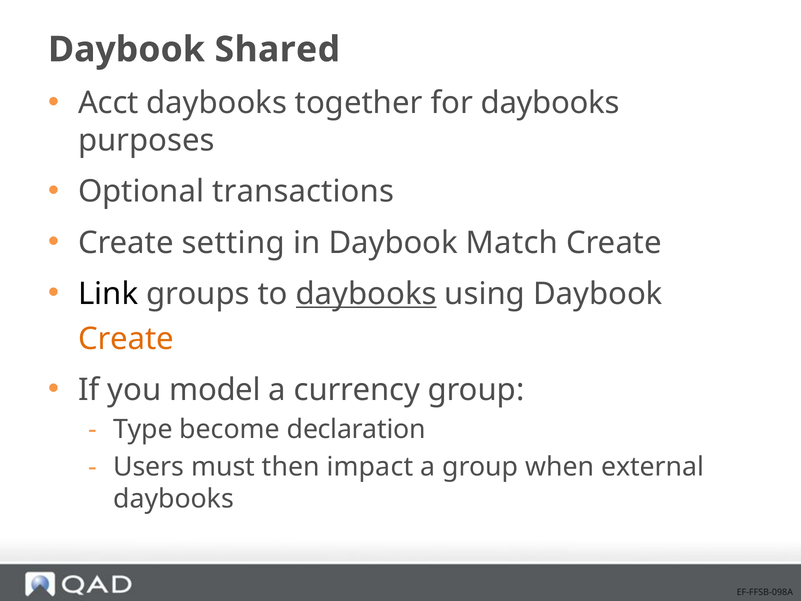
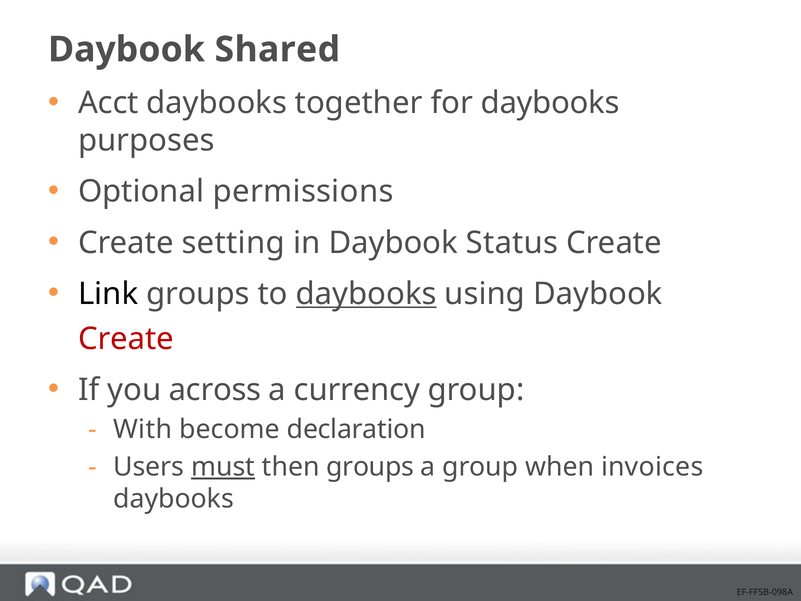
transactions: transactions -> permissions (303, 192)
Match: Match -> Status (512, 243)
Create colour: orange -> red (126, 339)
model: model -> across (215, 390)
Type: Type -> With (143, 429)
must underline: none -> present (223, 467)
then impact: impact -> groups (370, 467)
external: external -> invoices (652, 467)
